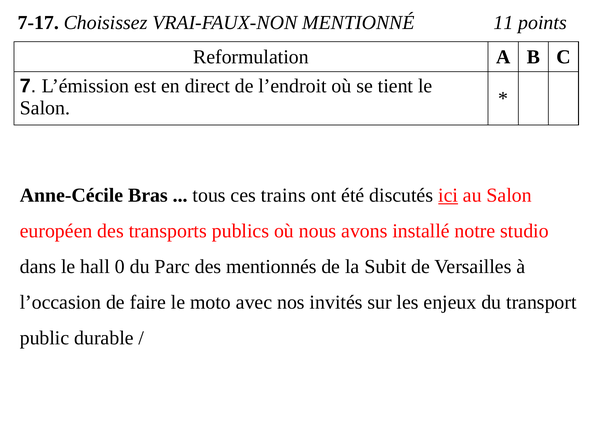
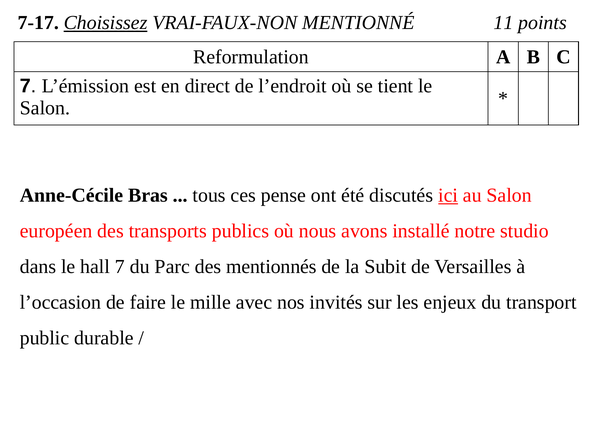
Choisissez underline: none -> present (106, 23)
trains: trains -> pense (283, 195)
hall 0: 0 -> 7 (120, 267)
moto: moto -> mille (211, 303)
